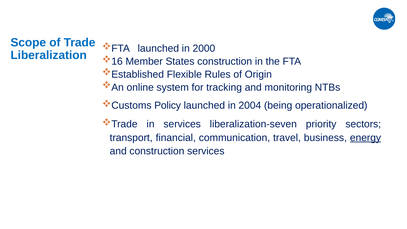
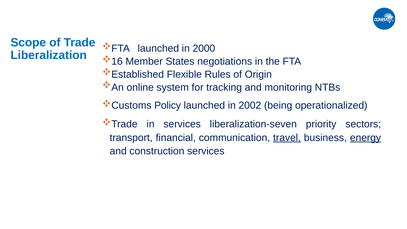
States construction: construction -> negotiations (225, 62)
2004: 2004 -> 2002 (250, 106)
travel underline: none -> present (287, 138)
